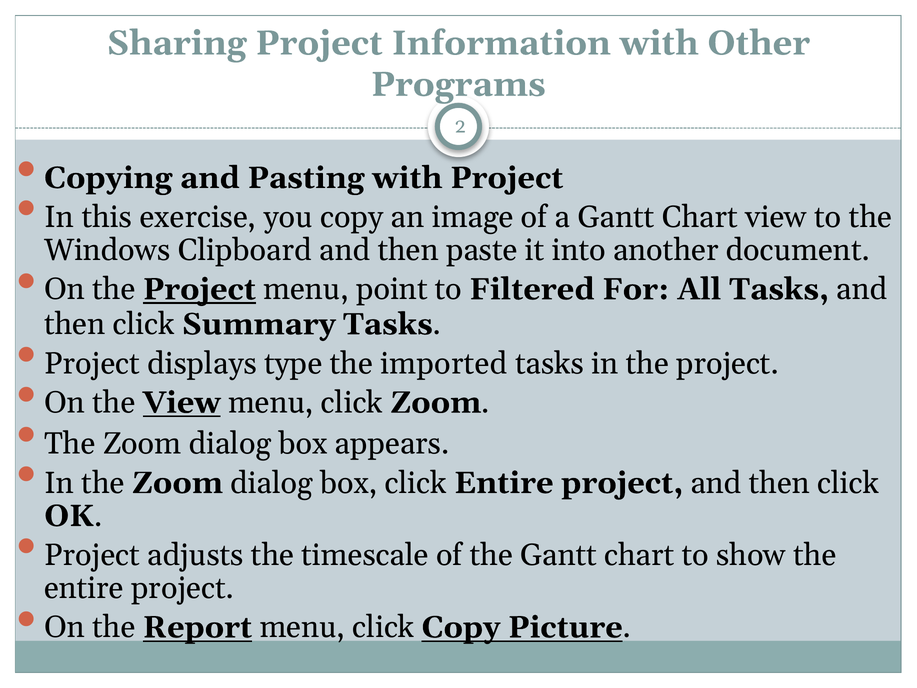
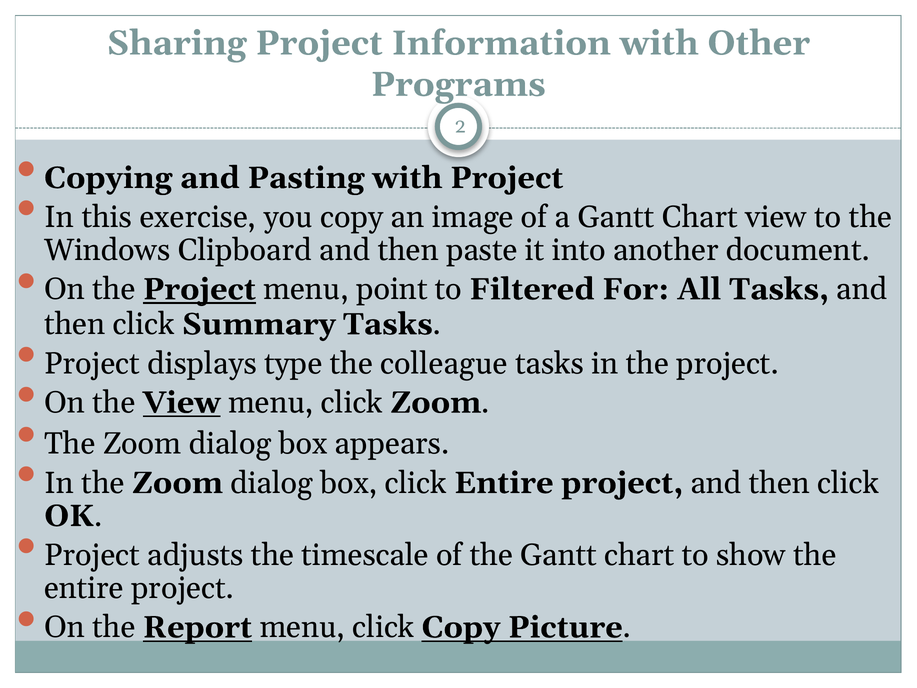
imported: imported -> colleague (444, 363)
